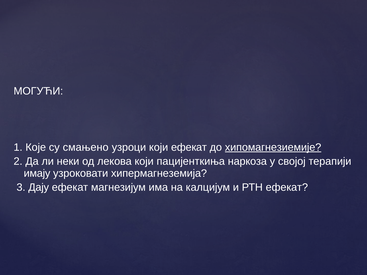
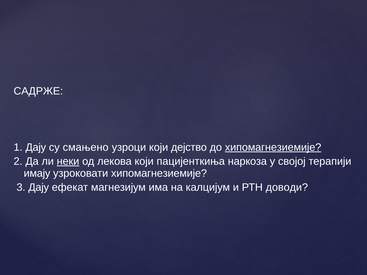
МОГУЋИ: МОГУЋИ -> САДРЖЕ (38, 91)
1 Које: Које -> Дају (36, 147)
који ефекат: ефекат -> дејство (189, 147)
неки underline: none -> present (68, 161)
узроковати хипермагнеземија: хипермагнеземија -> хипомагнезиемије (159, 173)
РТН ефекат: ефекат -> доводи (287, 187)
